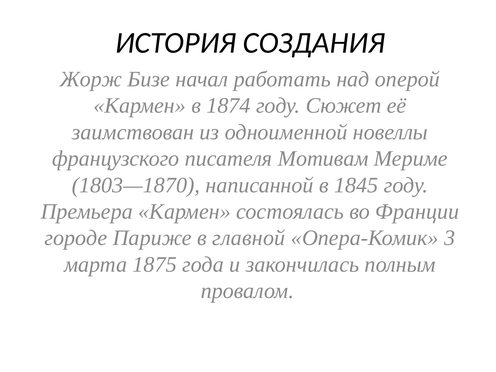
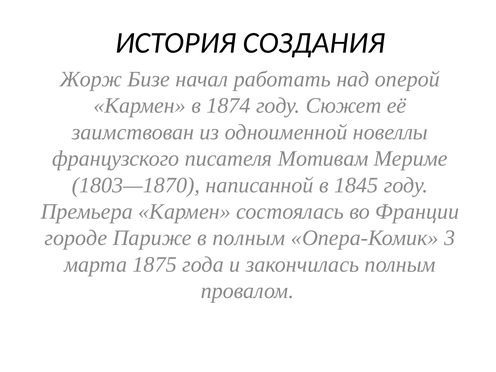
в главной: главной -> полным (249, 238)
